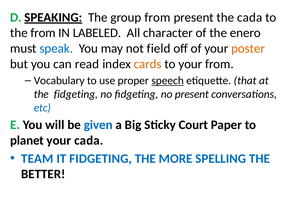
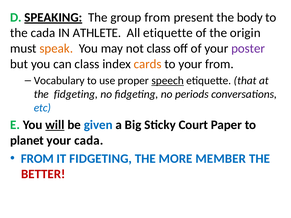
the cada: cada -> body (250, 17)
the from: from -> cada (43, 33)
LABELED: LABELED -> ATHLETE (97, 33)
All character: character -> etiquette (168, 33)
enero: enero -> origin (245, 33)
speak colour: blue -> orange (56, 48)
not field: field -> class (159, 48)
poster colour: orange -> purple (248, 48)
can read: read -> class (87, 64)
no present: present -> periods (192, 94)
will underline: none -> present (55, 125)
TEAM: TEAM -> FROM (37, 159)
SPELLING: SPELLING -> MEMBER (221, 159)
BETTER colour: black -> red (43, 174)
